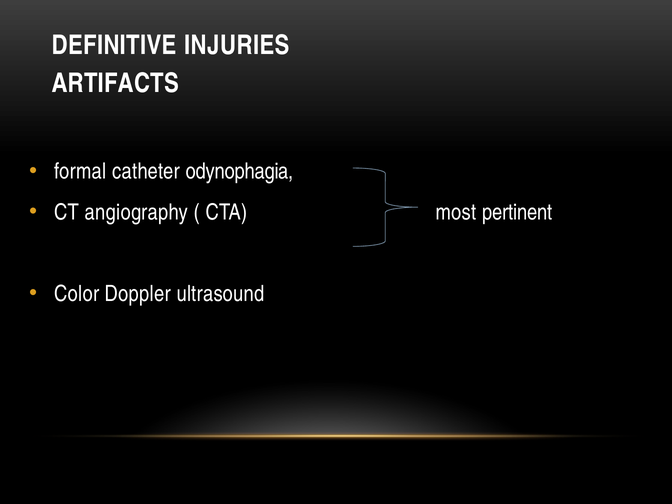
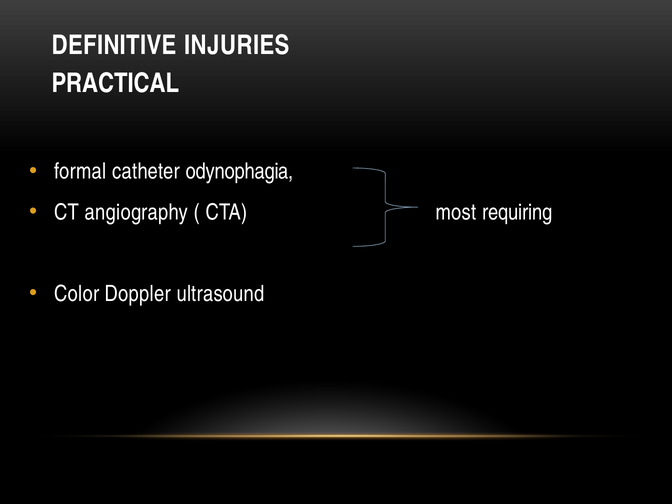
ARTIFACTS: ARTIFACTS -> PRACTICAL (115, 84)
pertinent: pertinent -> requiring (517, 212)
